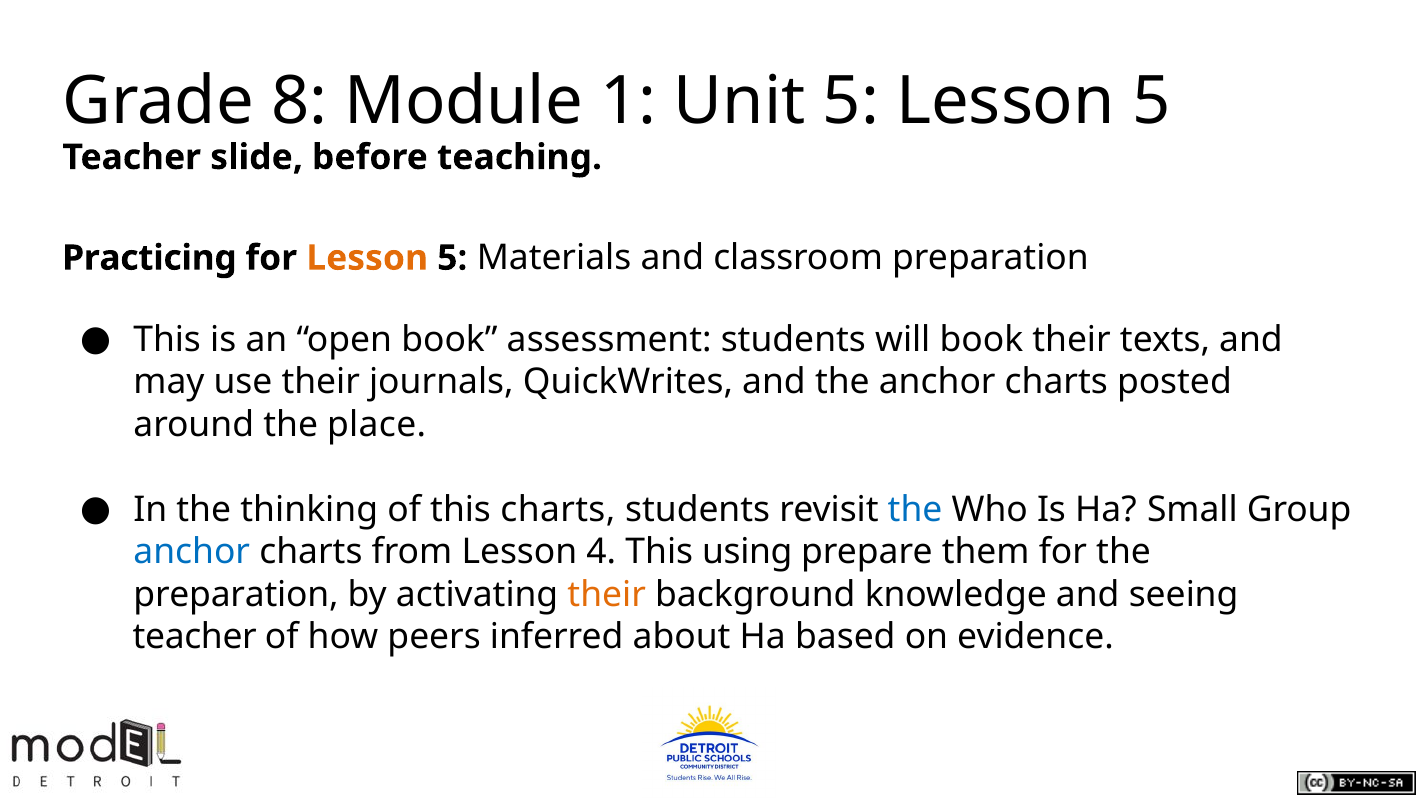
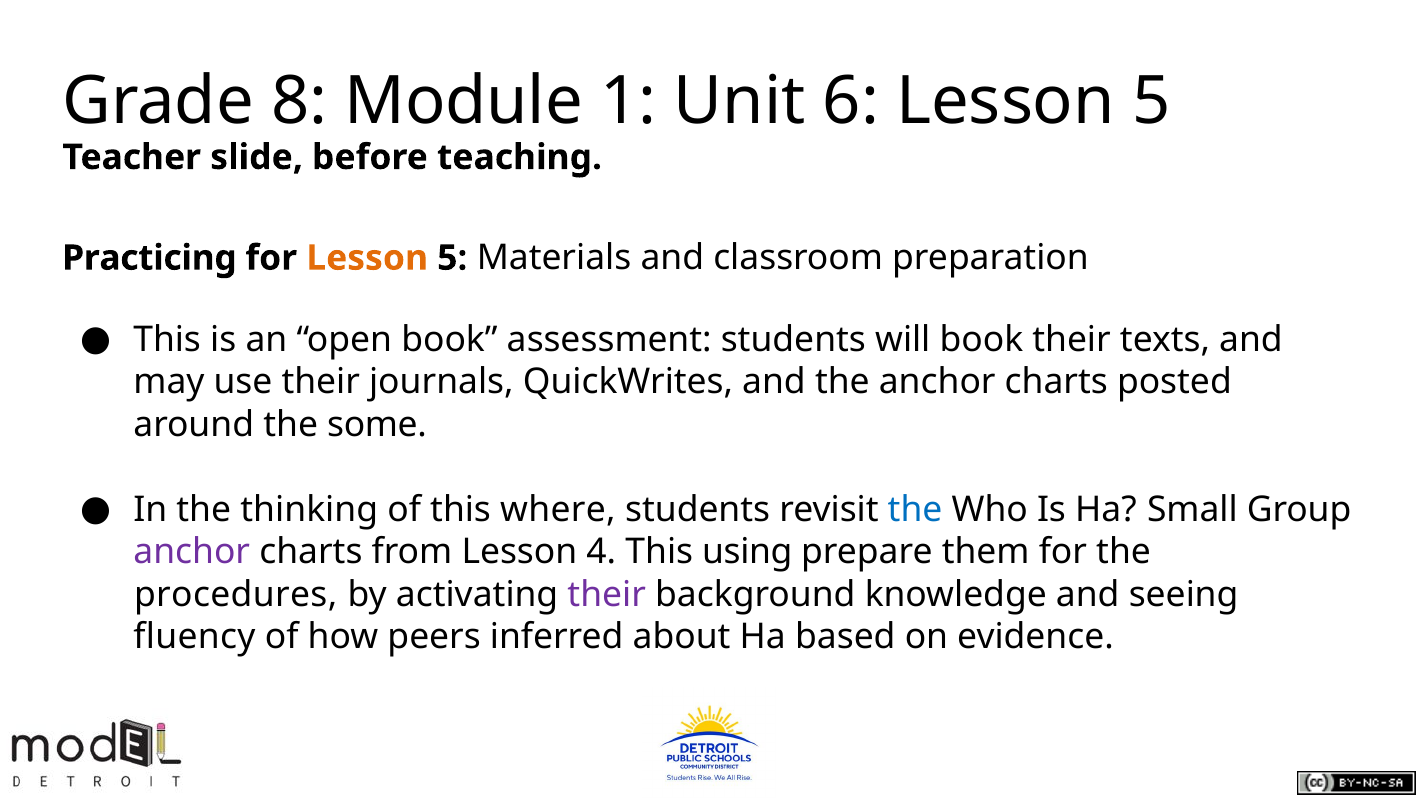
Unit 5: 5 -> 6 (851, 102)
place: place -> some (377, 424)
this charts: charts -> where (558, 509)
anchor colour: blue -> purple (192, 552)
preparation: preparation -> procedures (236, 594)
their colour: orange -> purple (607, 594)
teacher: teacher -> fluency (194, 637)
